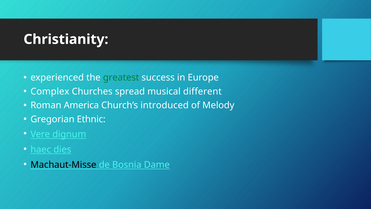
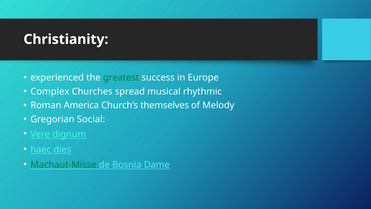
different: different -> rhythmic (202, 91)
introduced: introduced -> themselves (165, 105)
Ethnic: Ethnic -> Social (91, 119)
Machaut-Misse colour: black -> green (63, 165)
